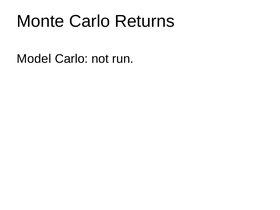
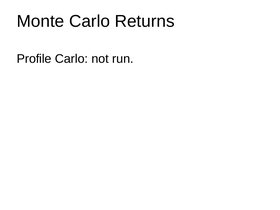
Model: Model -> Profile (34, 59)
